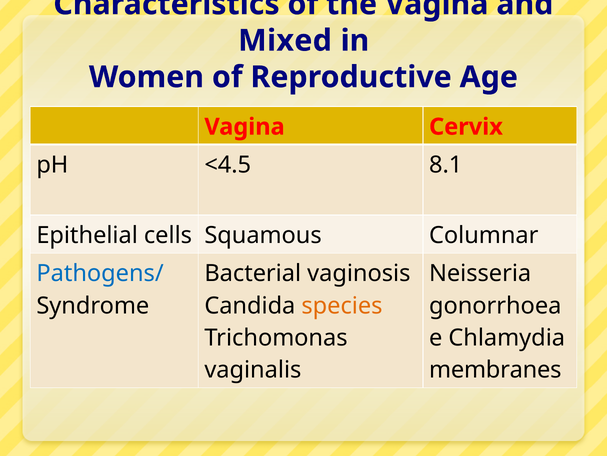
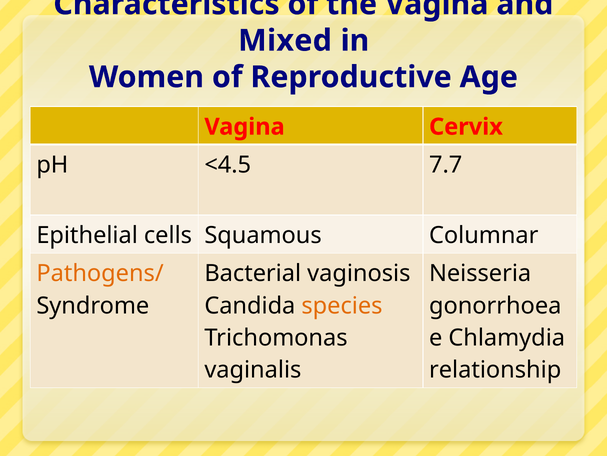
8.1: 8.1 -> 7.7 (446, 165)
Pathogens/ colour: blue -> orange (100, 273)
membranes: membranes -> relationship (495, 369)
